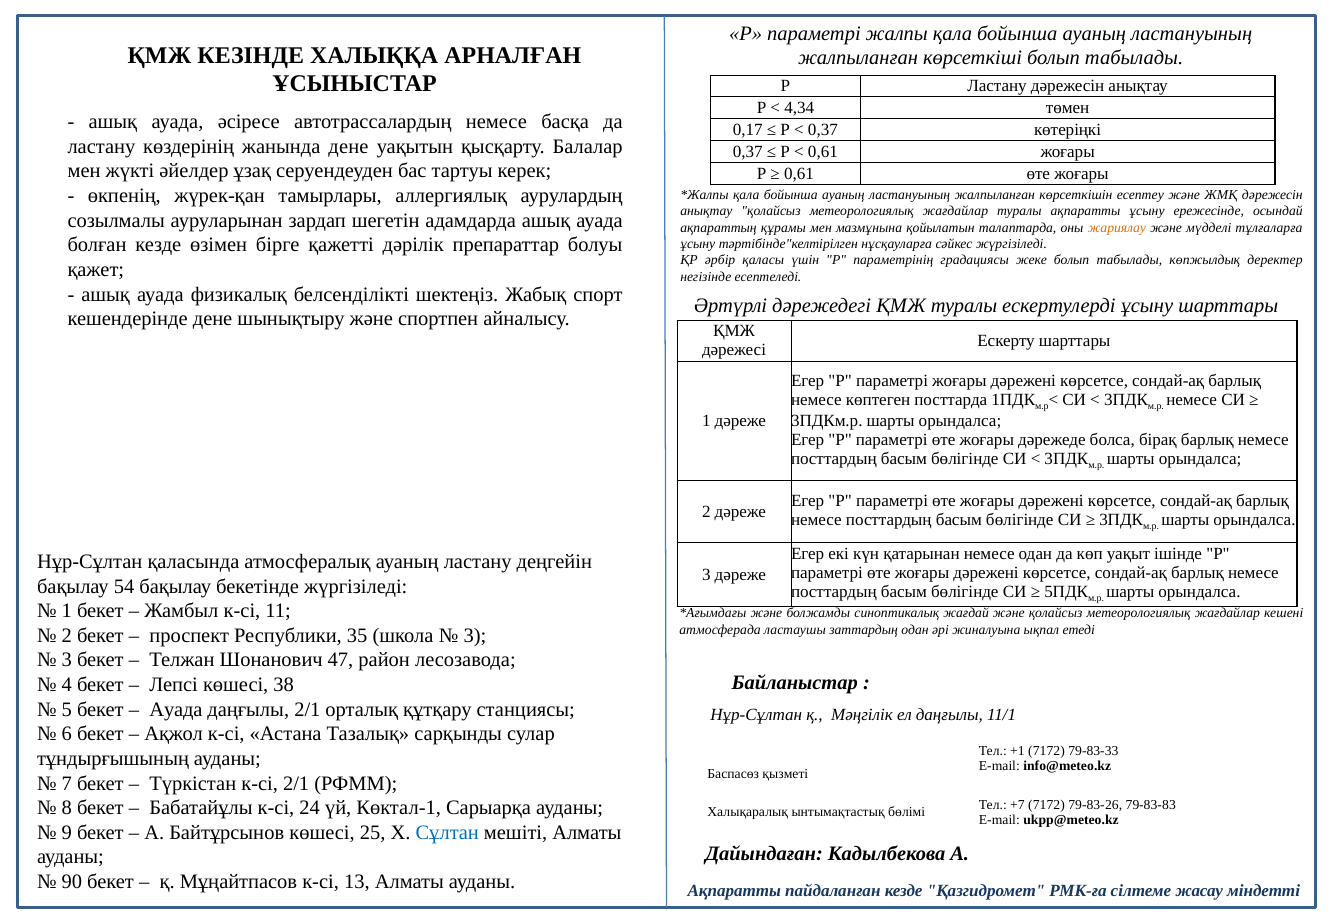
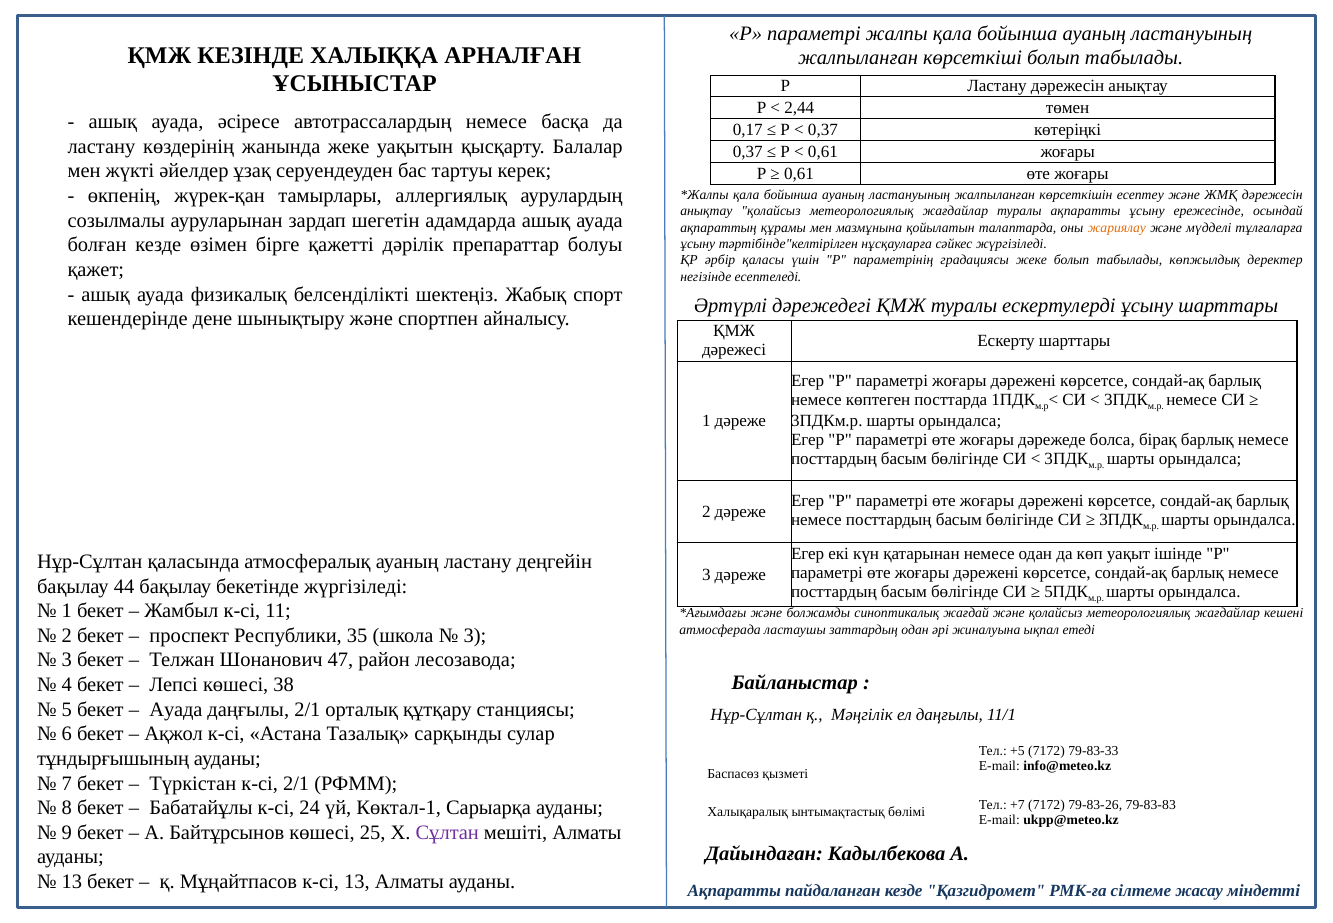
4,34: 4,34 -> 2,44 (799, 108)
жанында дене: дене -> жеке (349, 147)
54: 54 -> 44 (124, 586)
+1: +1 -> +5 (1017, 751)
Сұлтан colour: blue -> purple (447, 832)
90: 90 -> 13 (72, 882)
